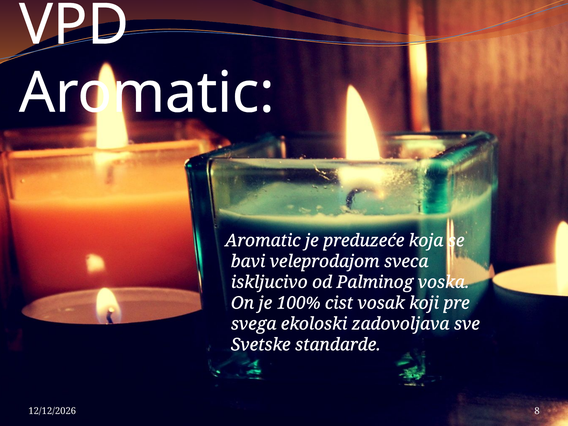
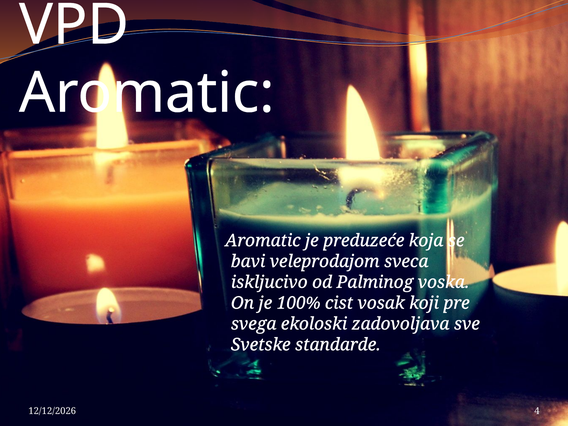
8: 8 -> 4 (537, 411)
